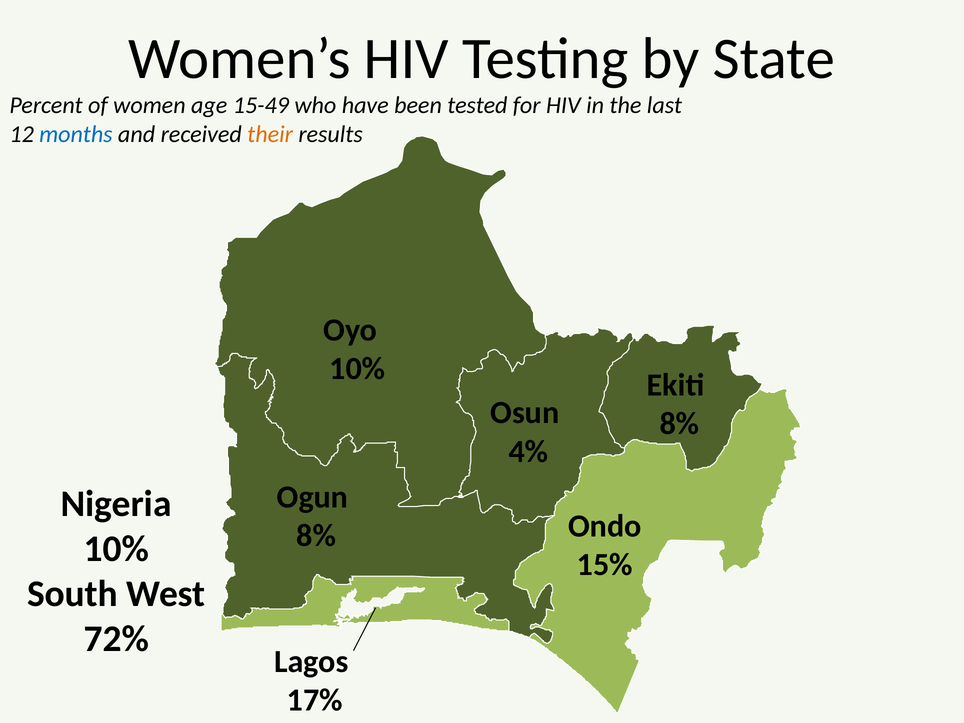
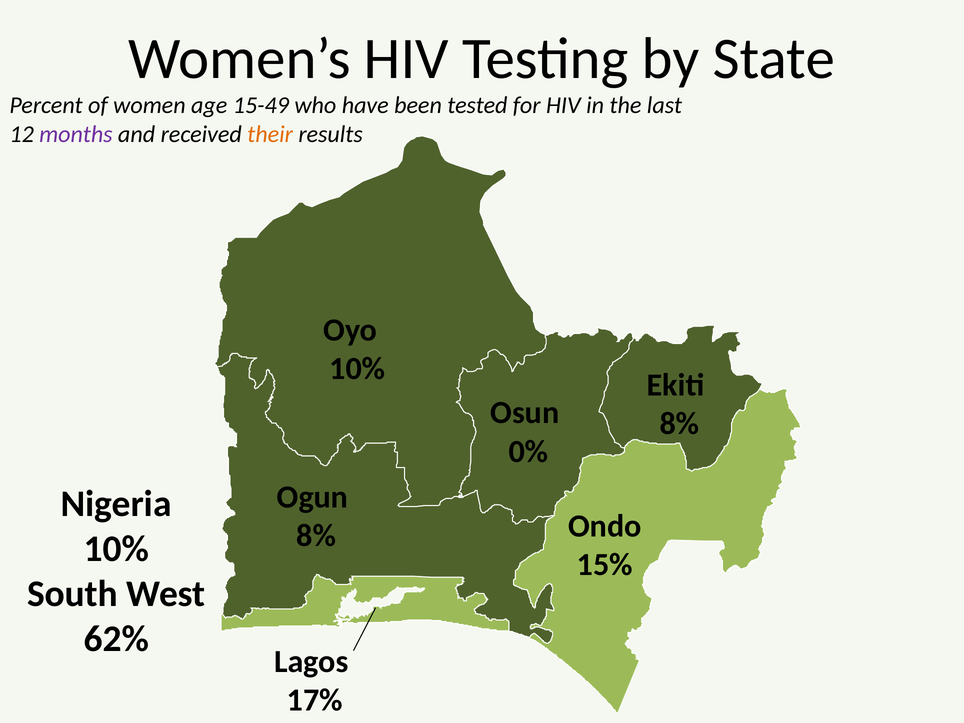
months colour: blue -> purple (76, 134)
4%: 4% -> 0% (529, 451)
72%: 72% -> 62% (116, 639)
